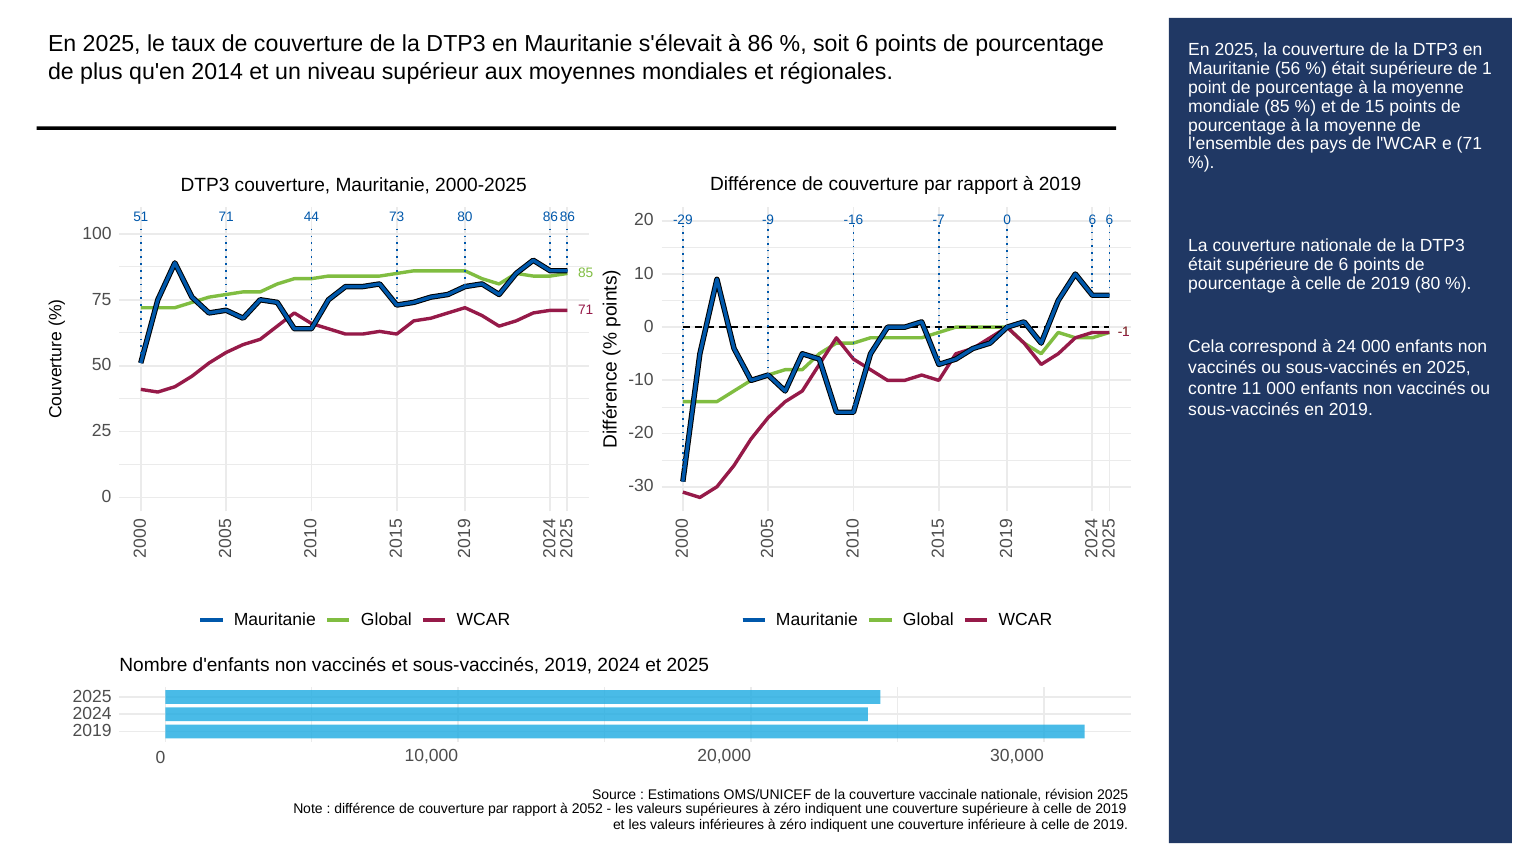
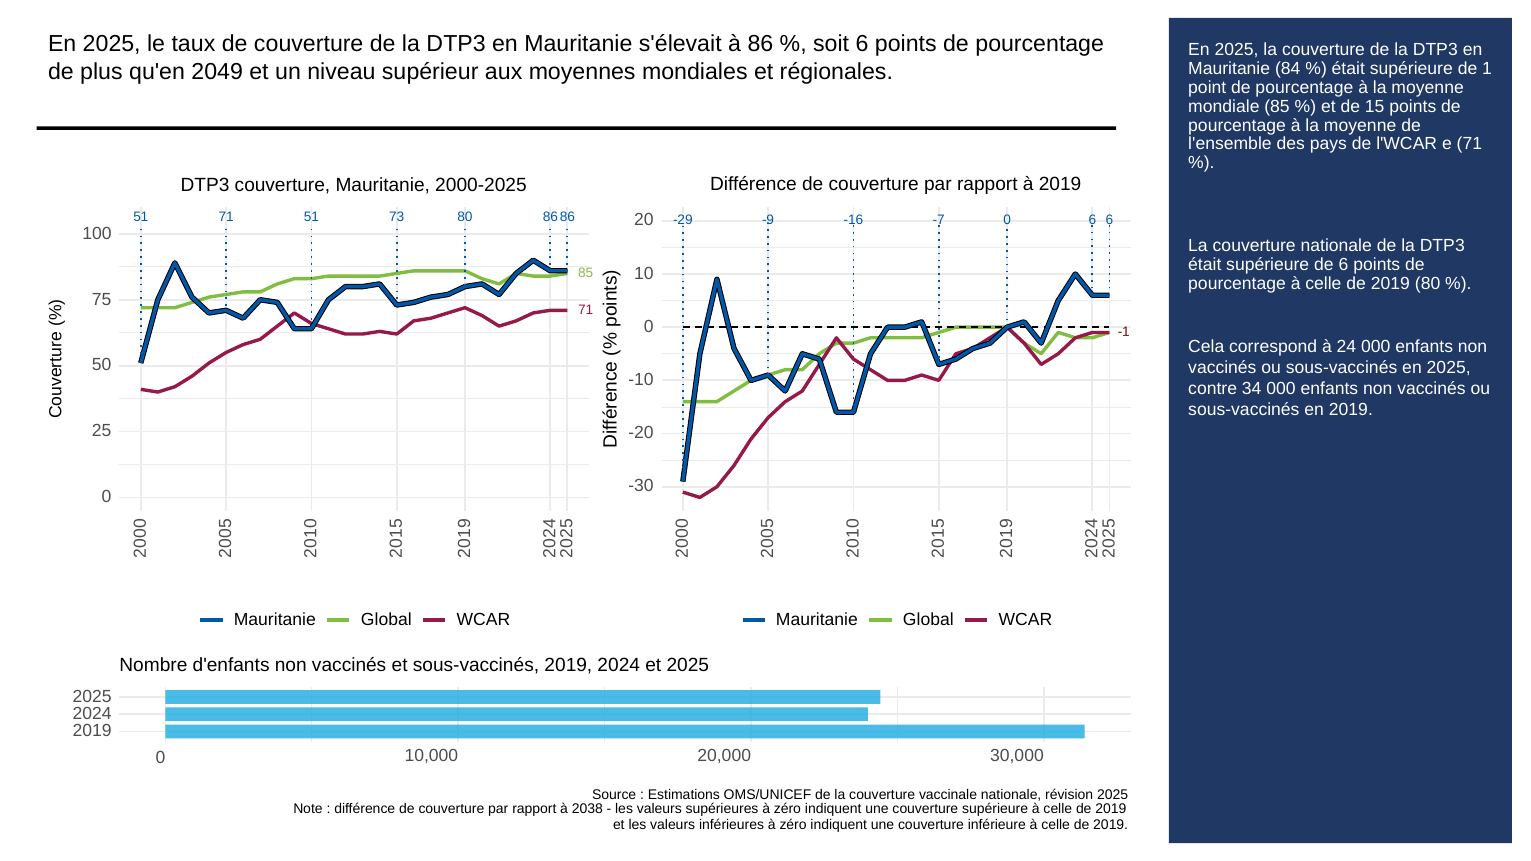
56: 56 -> 84 (1288, 68)
2014: 2014 -> 2049 (217, 72)
71 44: 44 -> 51 (311, 217)
11: 11 -> 34 (1252, 389)
2052: 2052 -> 2038 (587, 809)
